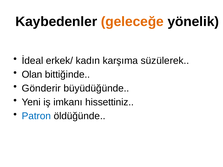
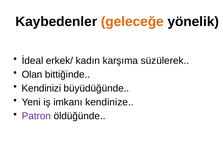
Gönderir: Gönderir -> Kendinizi (41, 88)
hissettiniz: hissettiniz -> kendinize (109, 102)
Patron colour: blue -> purple (36, 116)
